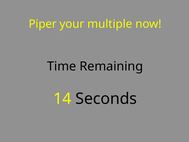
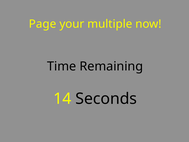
Piper: Piper -> Page (43, 24)
